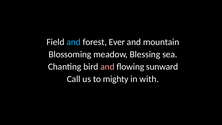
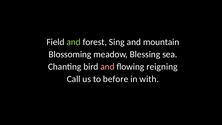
and colour: light blue -> light green (74, 42)
Ever: Ever -> Sing (117, 42)
sunward: sunward -> reigning (162, 67)
mighty: mighty -> before (116, 79)
